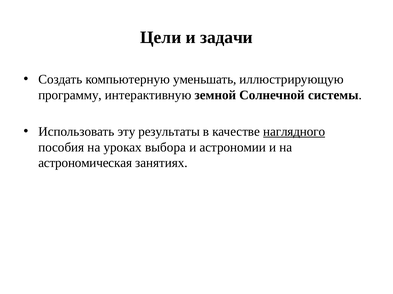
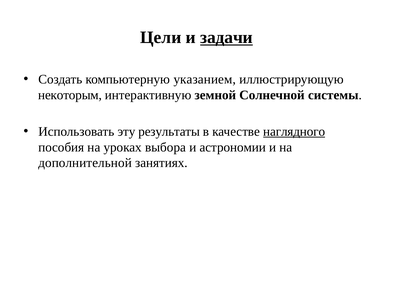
задачи underline: none -> present (226, 38)
уменьшать: уменьшать -> указанием (205, 80)
программу: программу -> некоторым (70, 95)
астрономическая: астрономическая -> дополнительной (85, 163)
